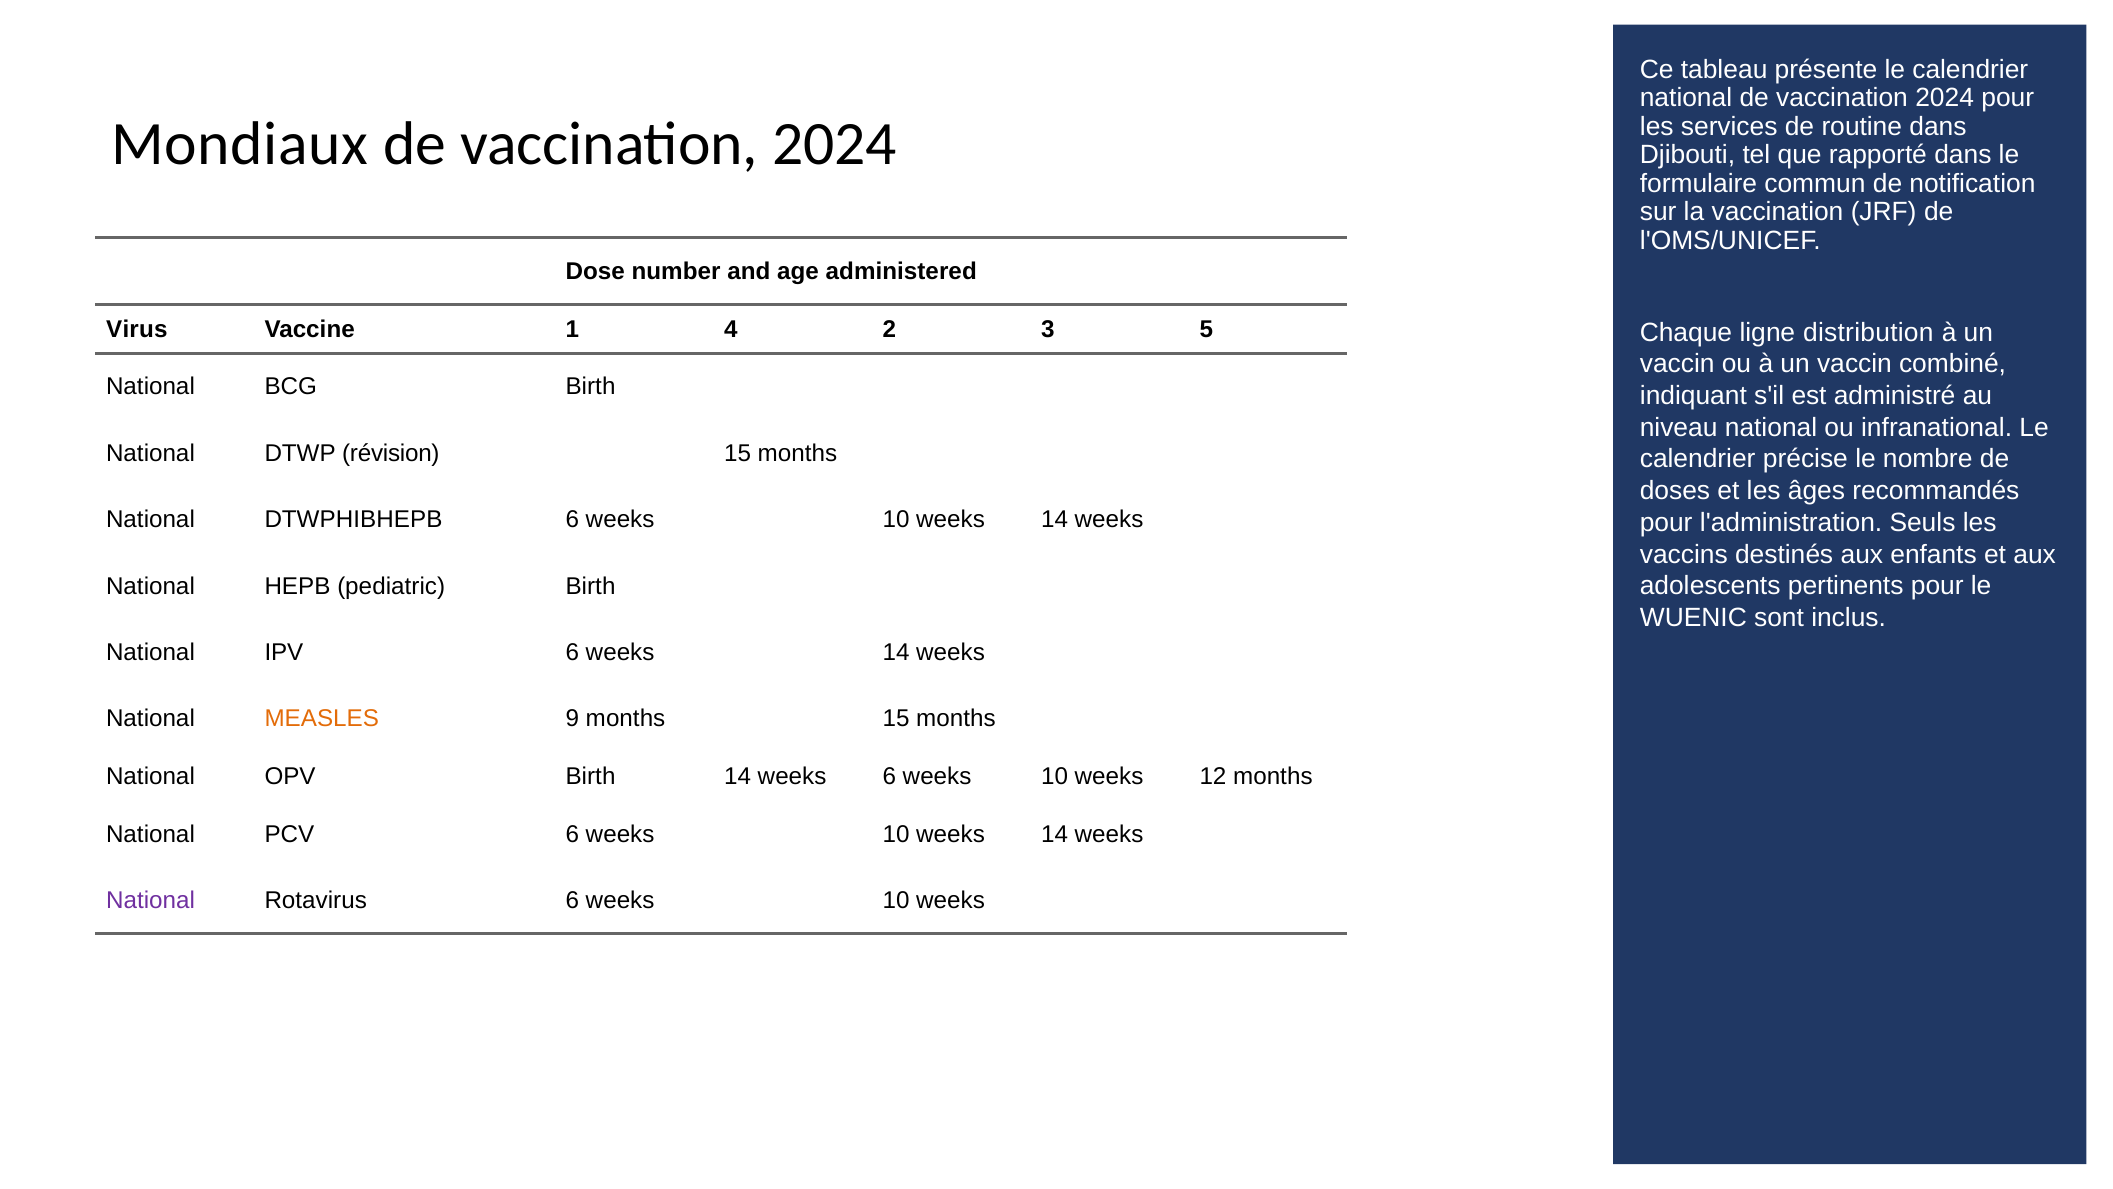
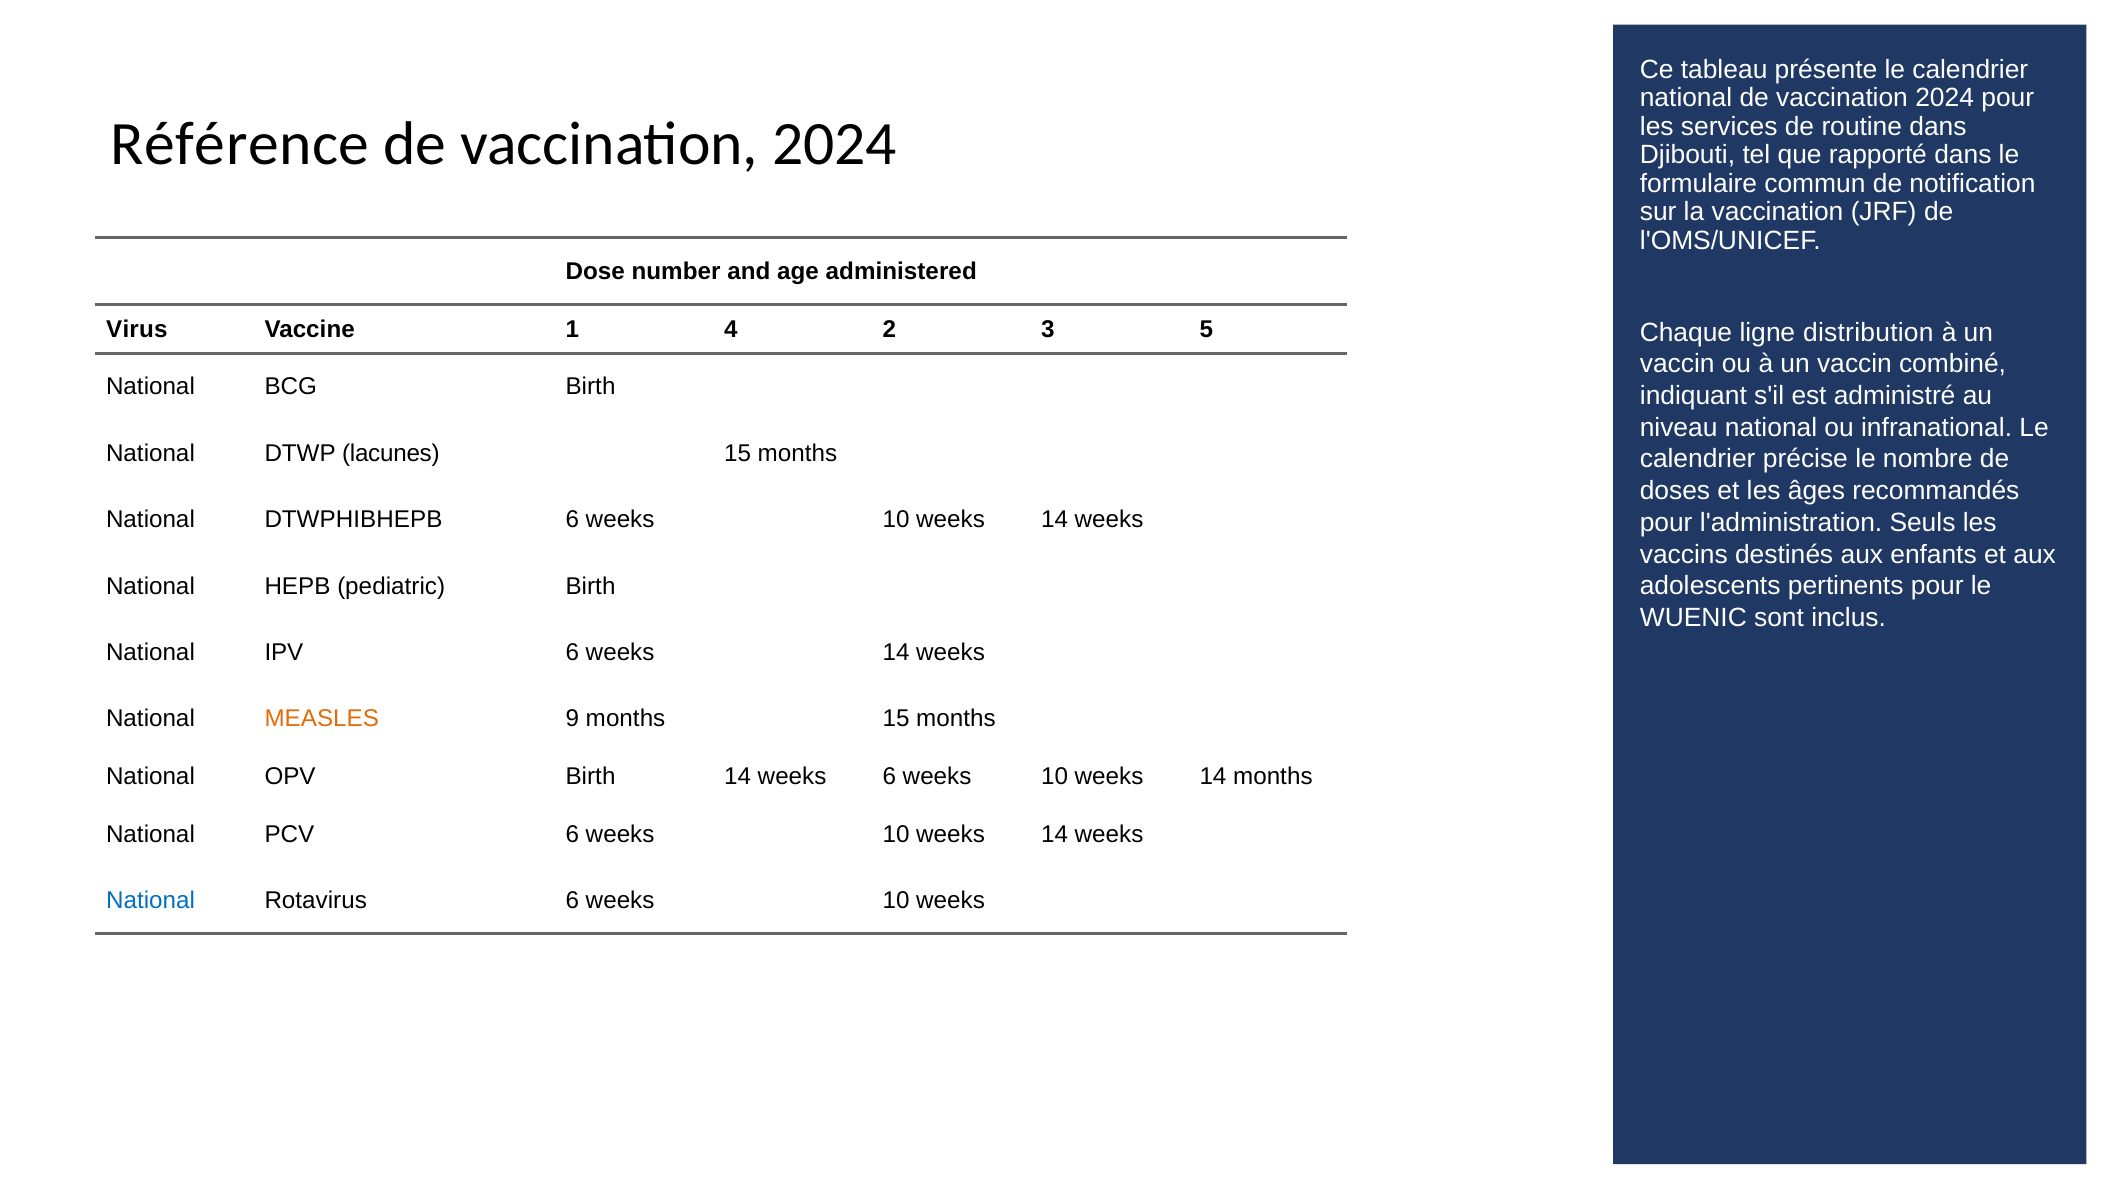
Mondiaux: Mondiaux -> Référence (240, 144)
révision: révision -> lacunes (391, 453)
12: 12 -> 14 (1213, 776)
National colour: purple -> blue (151, 900)
